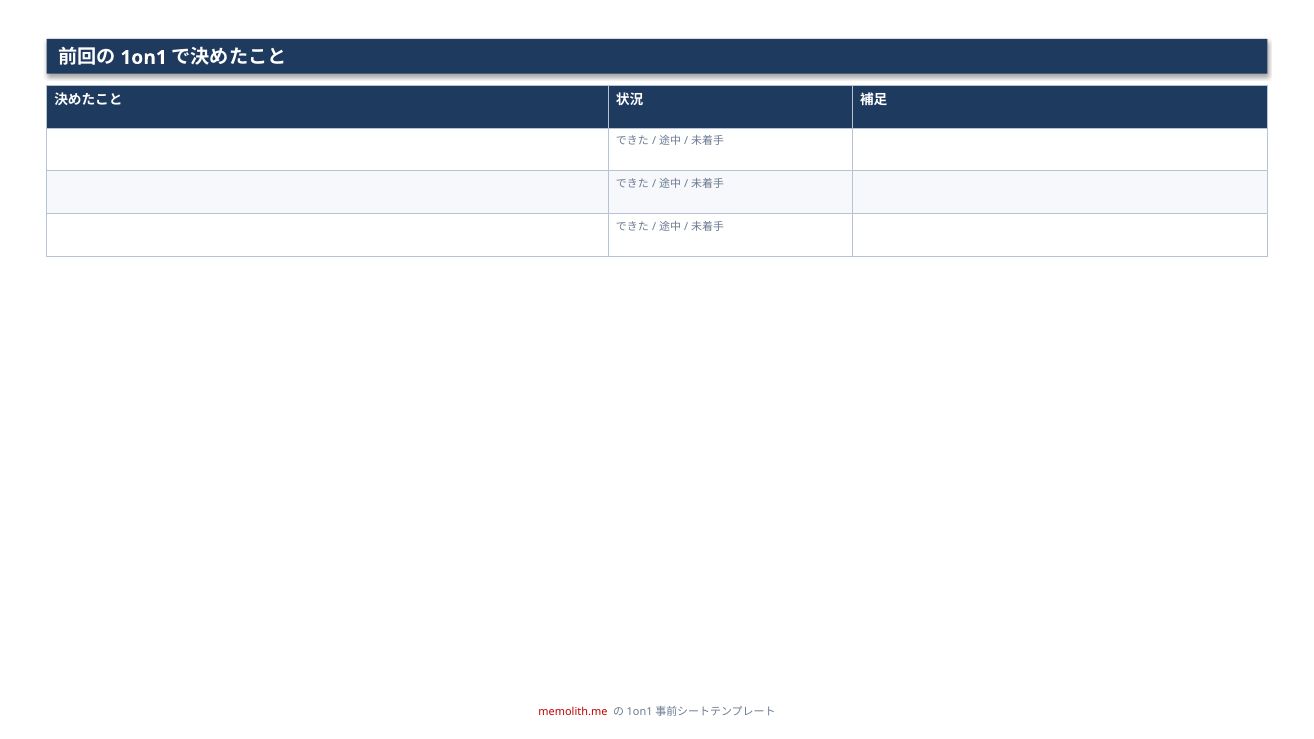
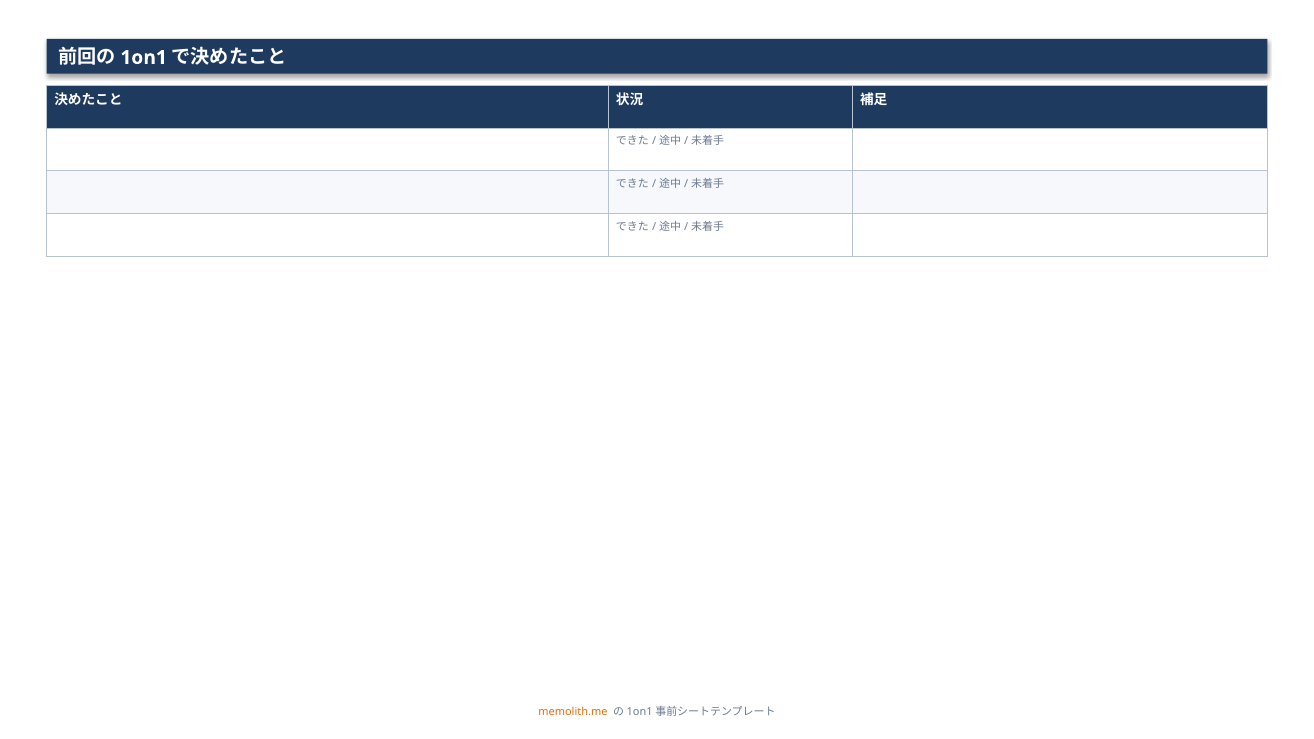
memolith.me colour: red -> orange (573, 712)
